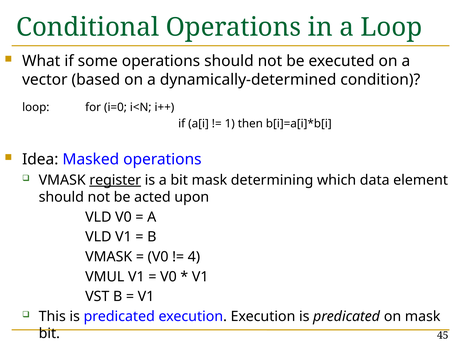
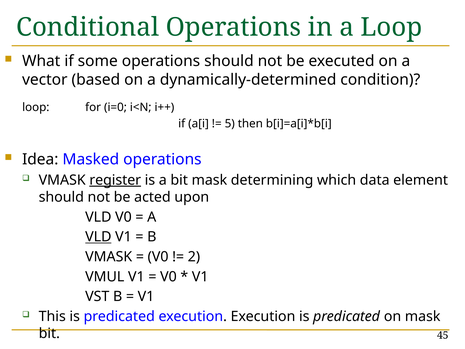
1: 1 -> 5 (230, 123)
VLD underline: none -> present (98, 237)
4: 4 -> 2 (194, 257)
